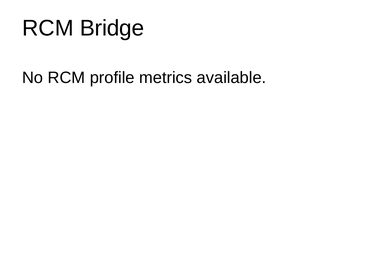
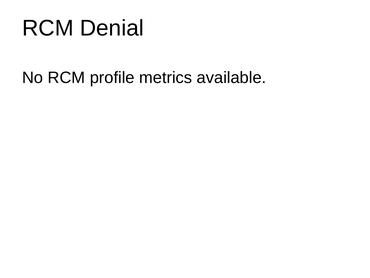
Bridge: Bridge -> Denial (112, 28)
